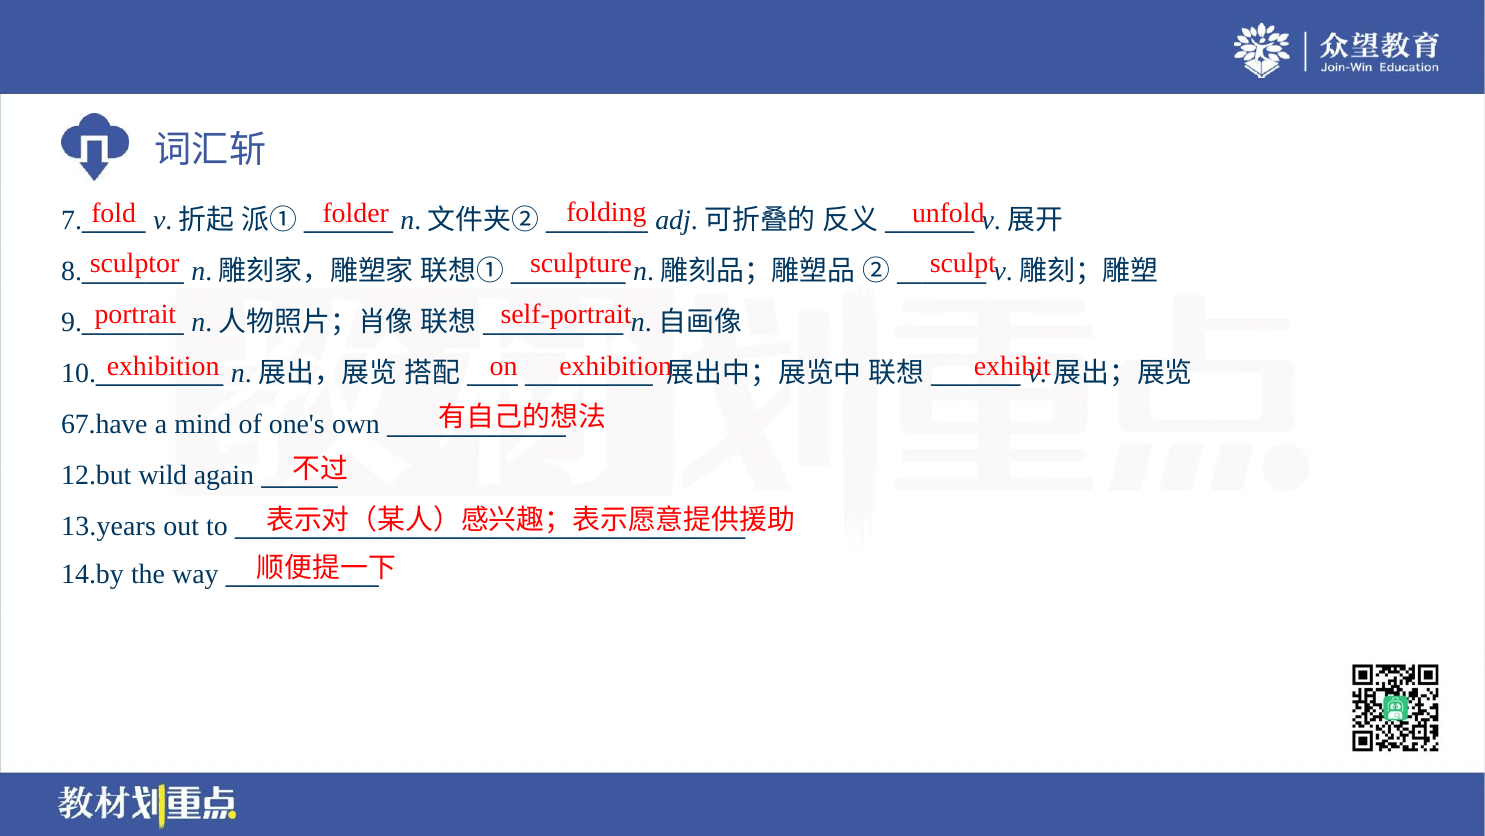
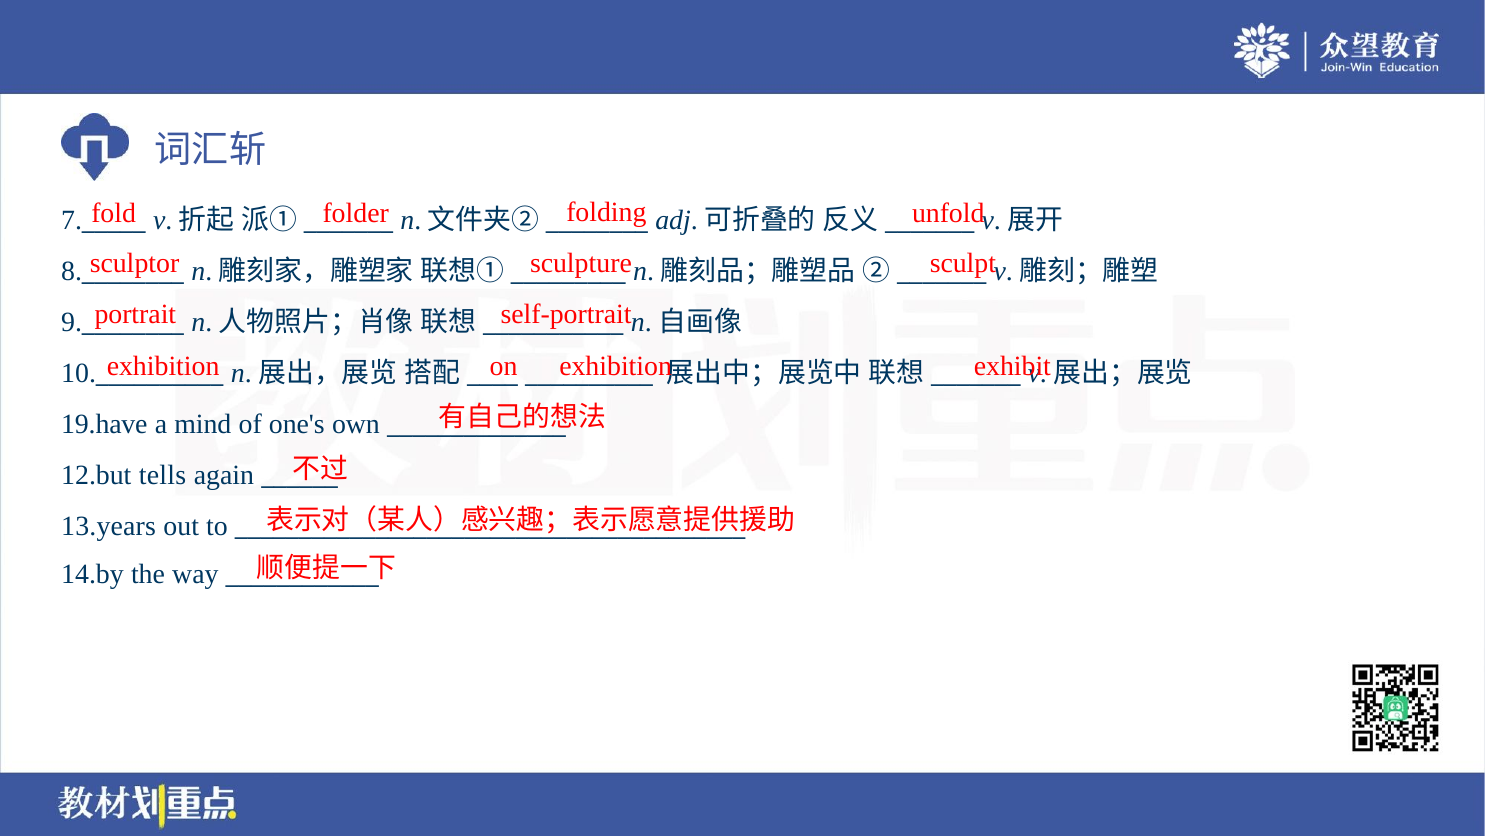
67.have: 67.have -> 19.have (104, 424)
wild: wild -> tells (163, 475)
